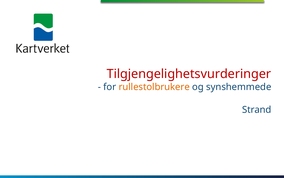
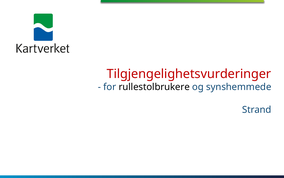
rullestolbrukere colour: orange -> black (154, 87)
